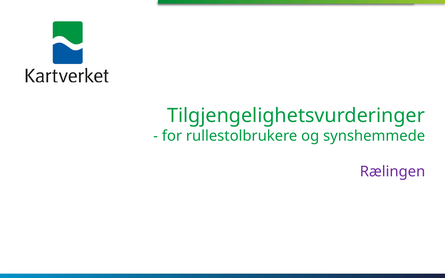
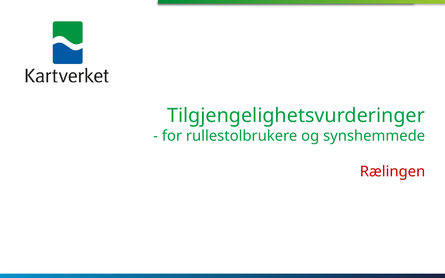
Rælingen colour: purple -> red (393, 172)
